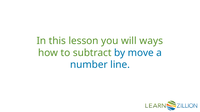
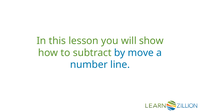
ways: ways -> show (151, 41)
